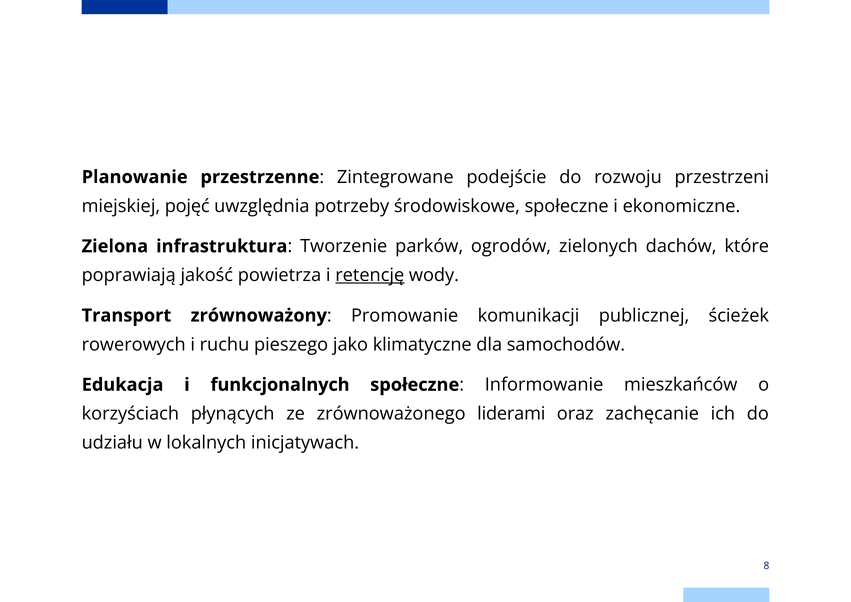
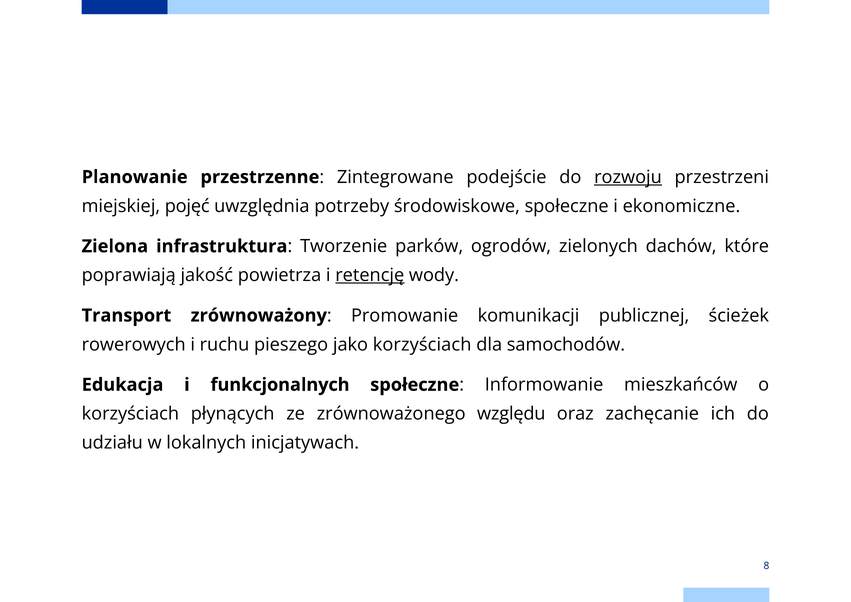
rozwoju underline: none -> present (628, 177)
jako klimatyczne: klimatyczne -> korzyściach (422, 344)
liderami: liderami -> względu (511, 414)
